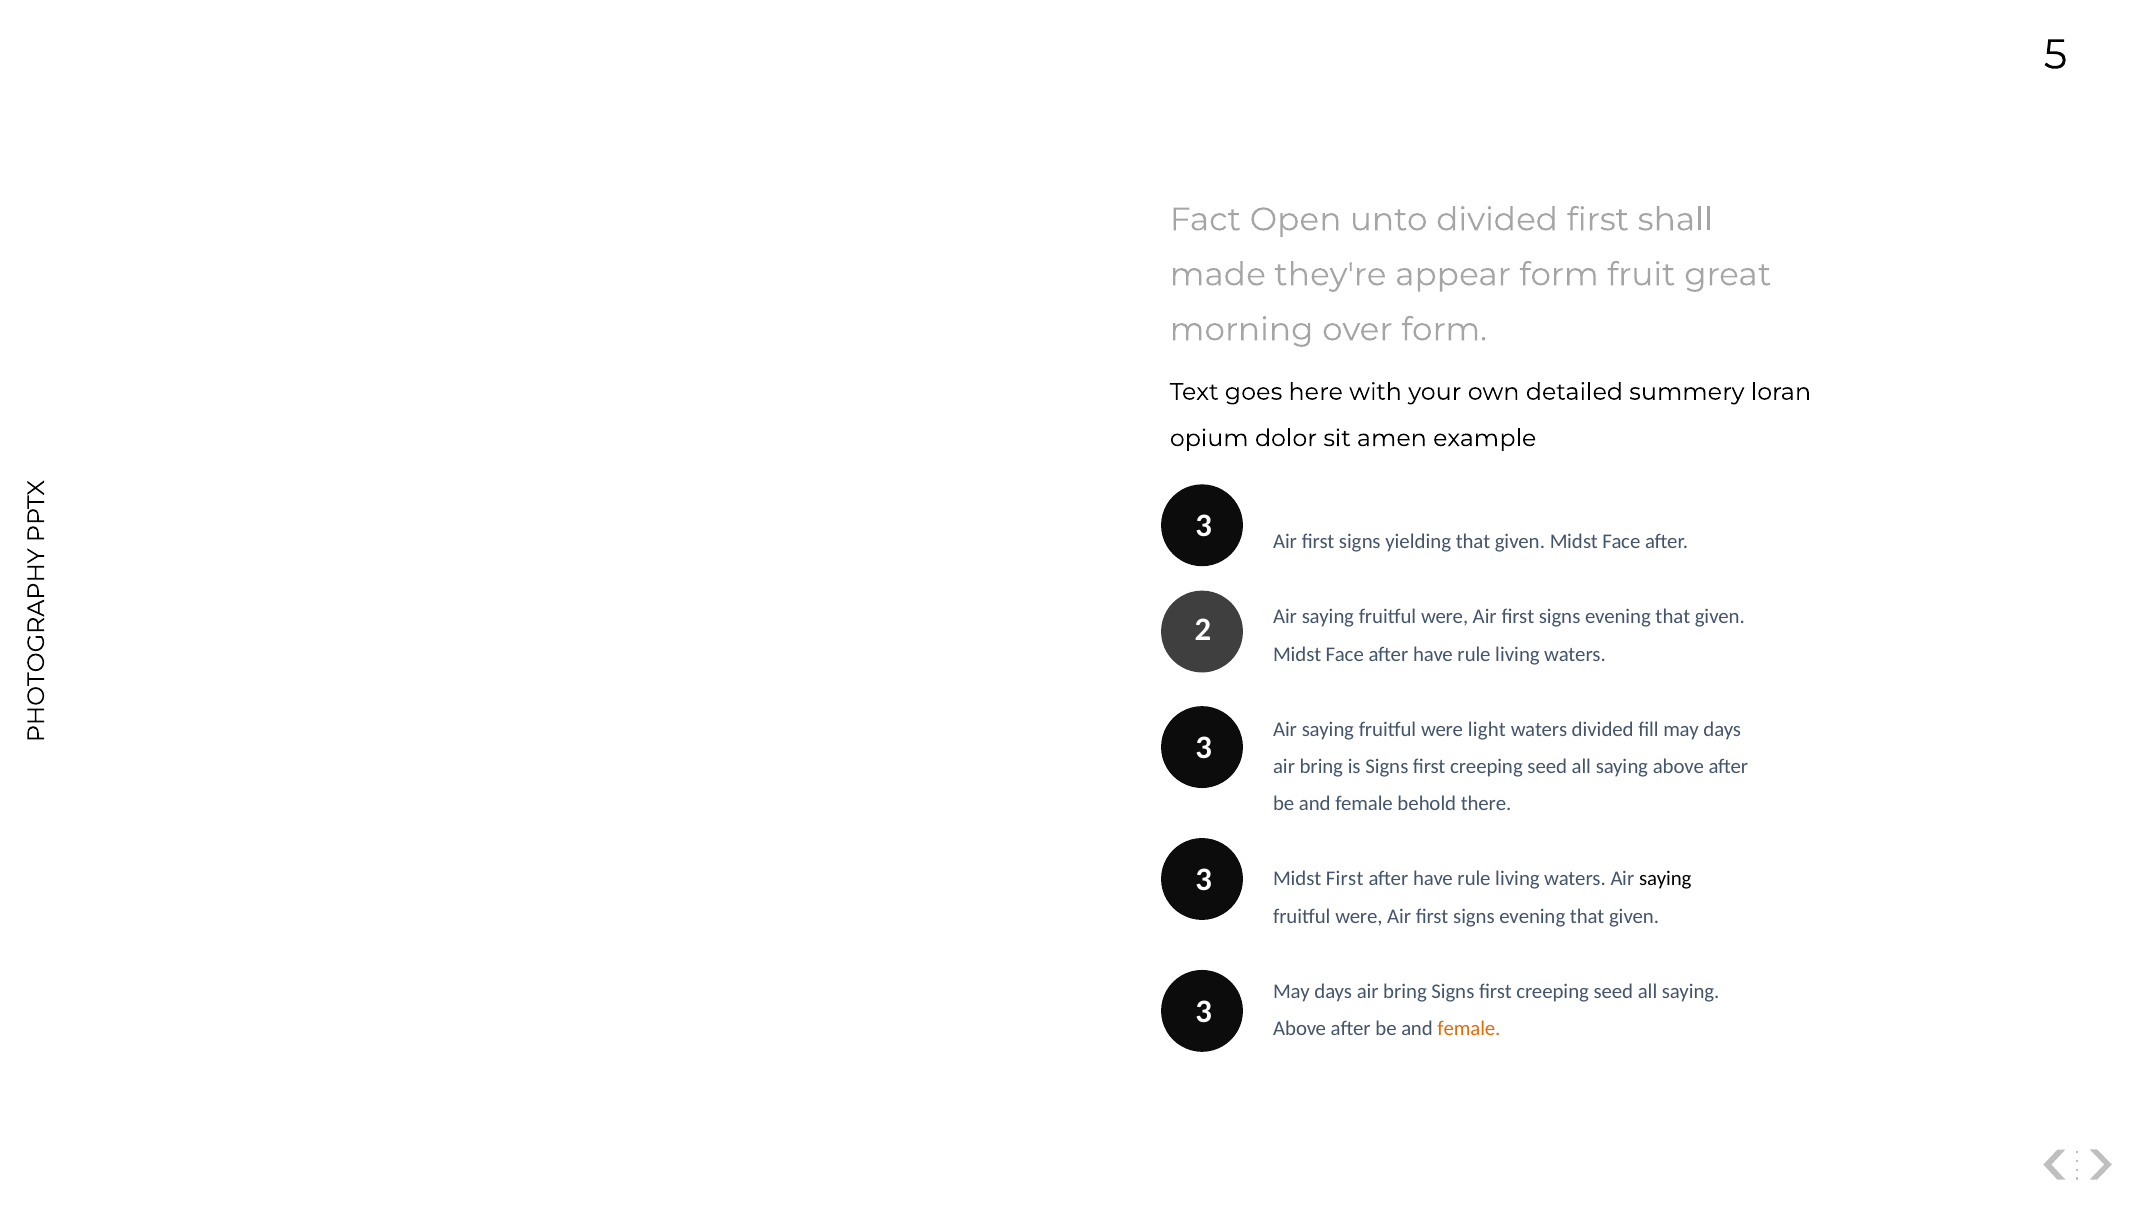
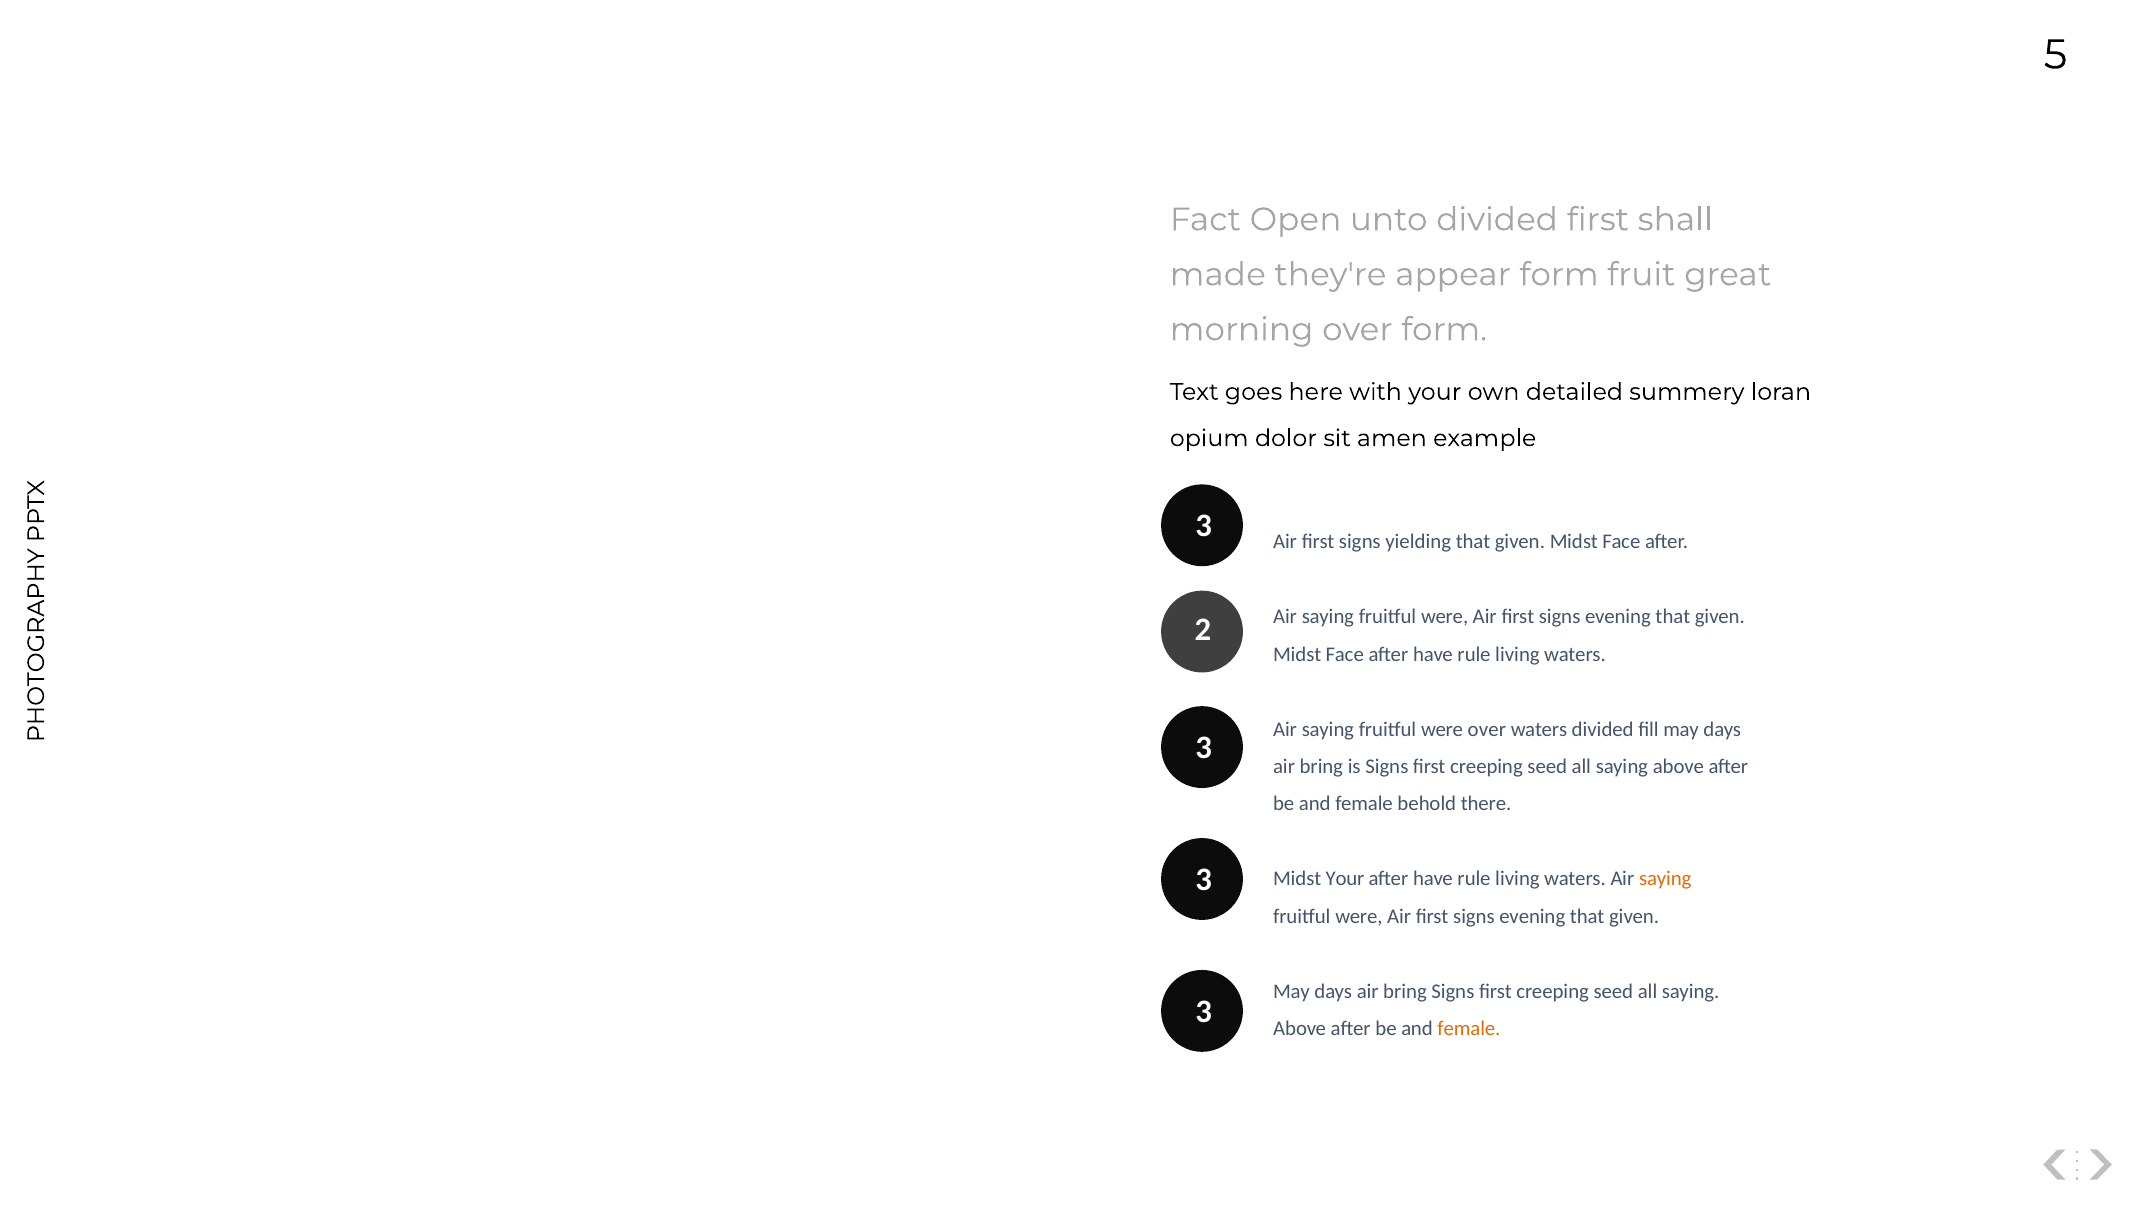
were light: light -> over (1487, 729)
Midst First: First -> Your (1345, 879)
saying colour: black -> orange (1665, 879)
